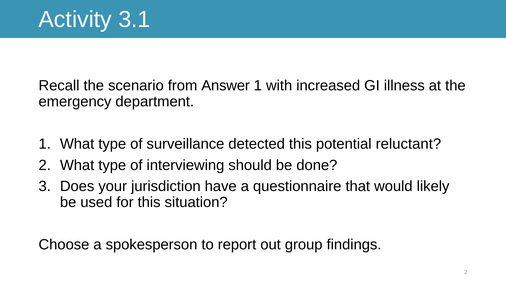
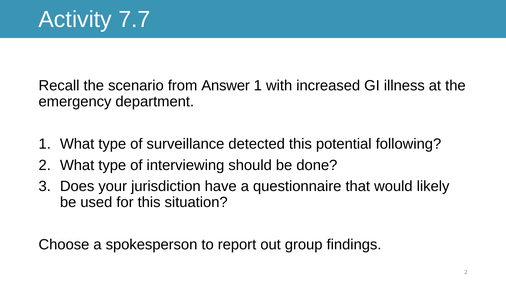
3.1: 3.1 -> 7.7 (134, 19)
reluctant: reluctant -> following (408, 144)
